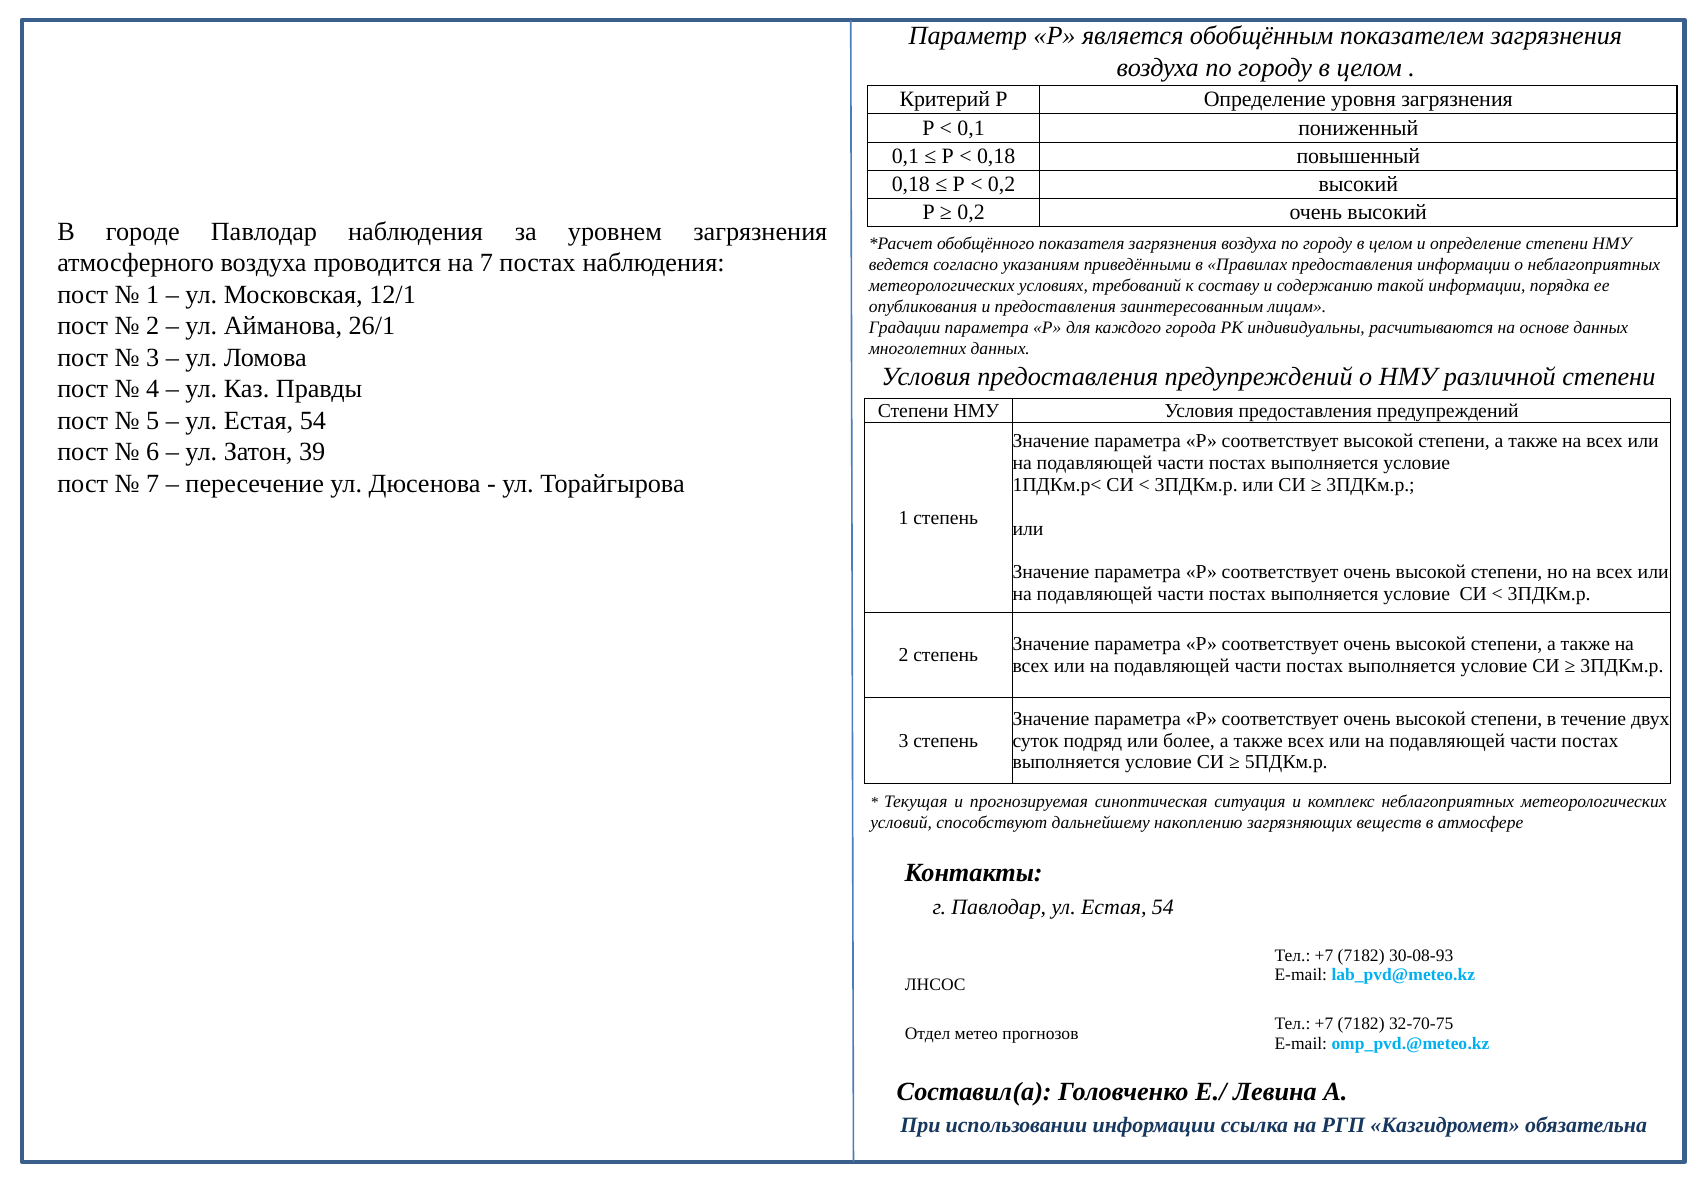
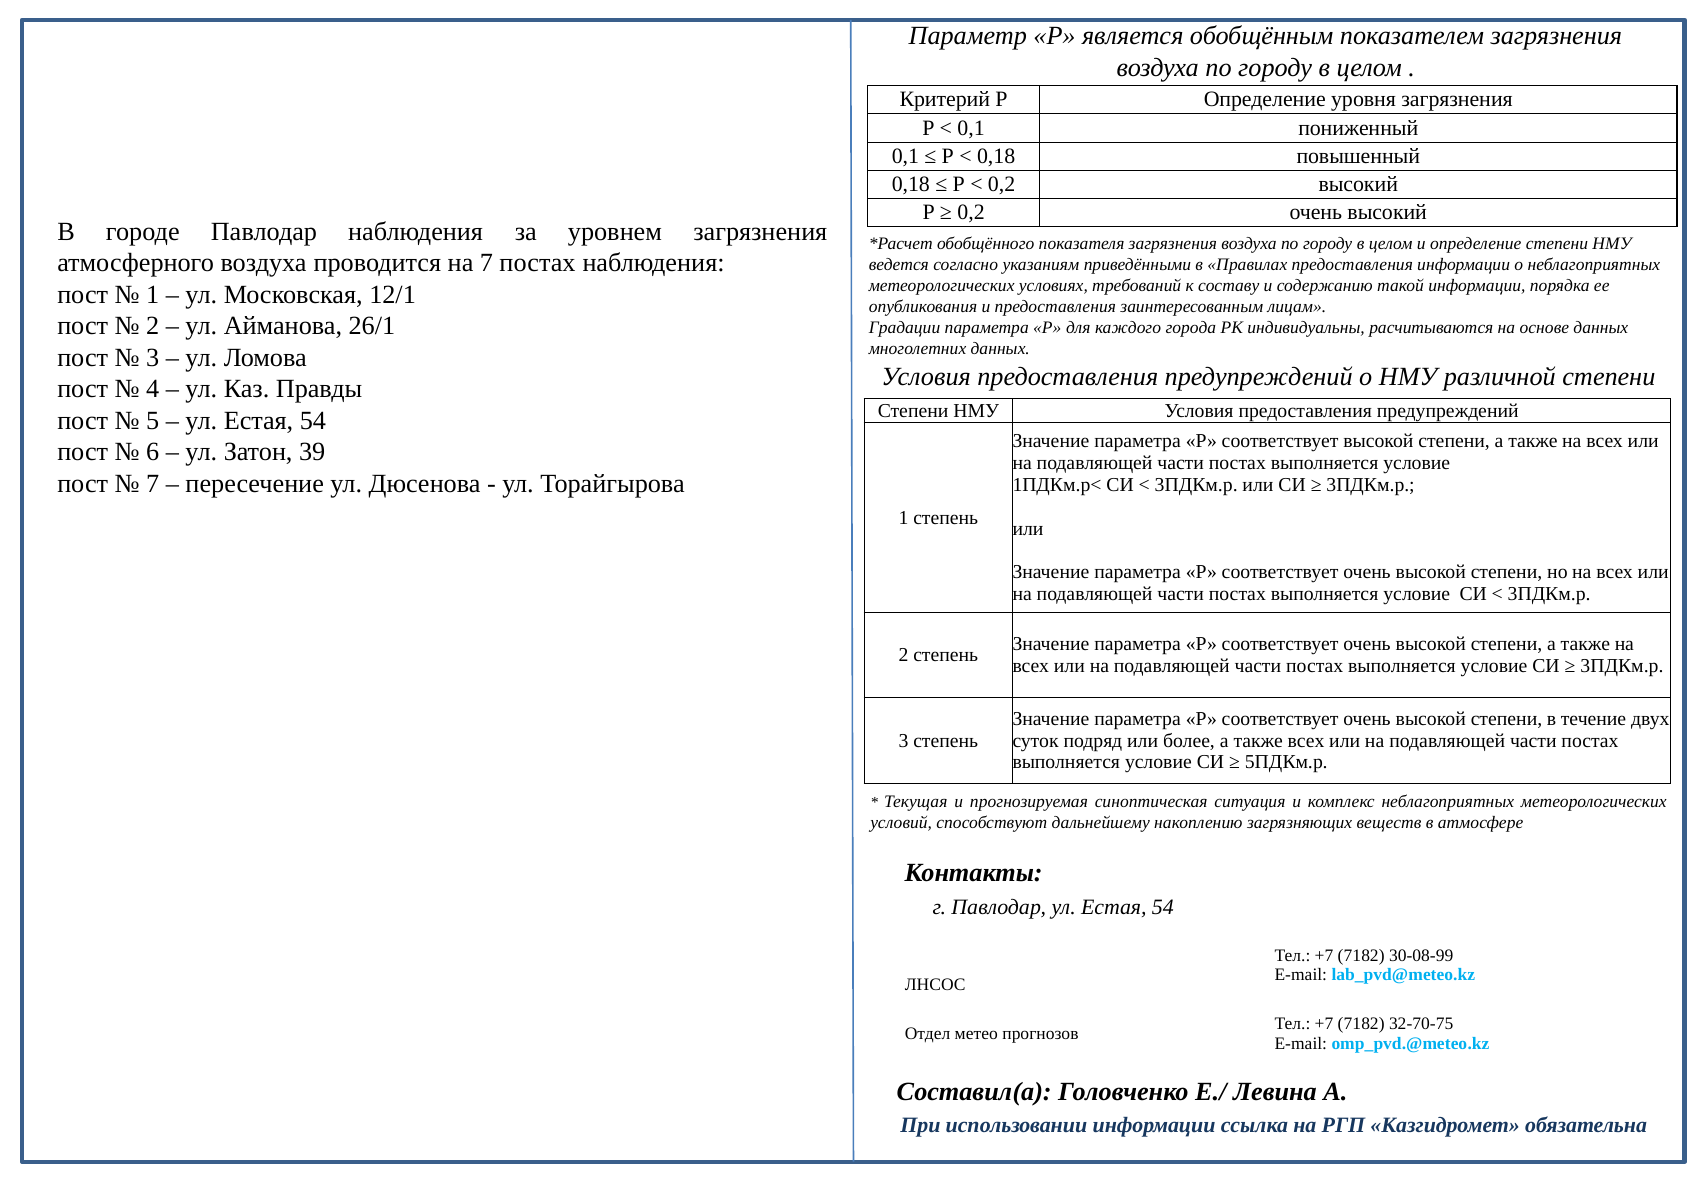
30-08-93: 30-08-93 -> 30-08-99 (1421, 956)
